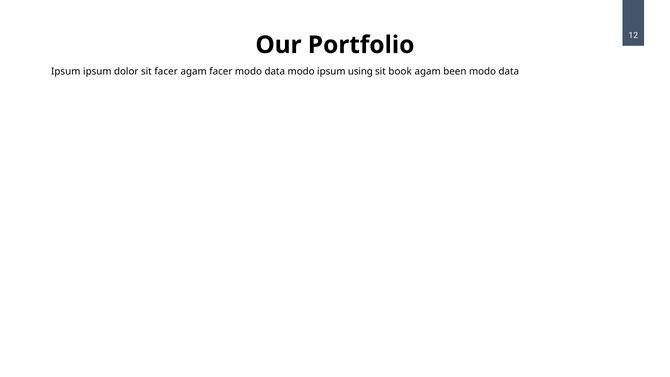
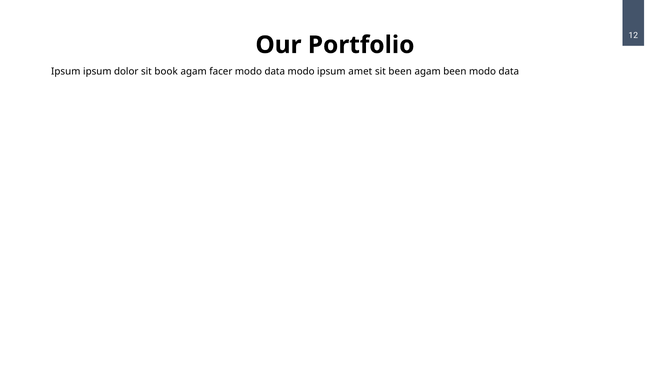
sit facer: facer -> book (166, 71)
using: using -> amet (360, 71)
sit book: book -> been (400, 71)
